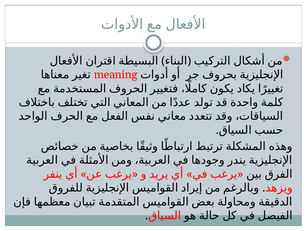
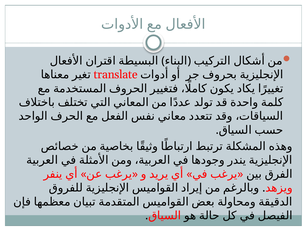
meaning: meaning -> translate (116, 74)
